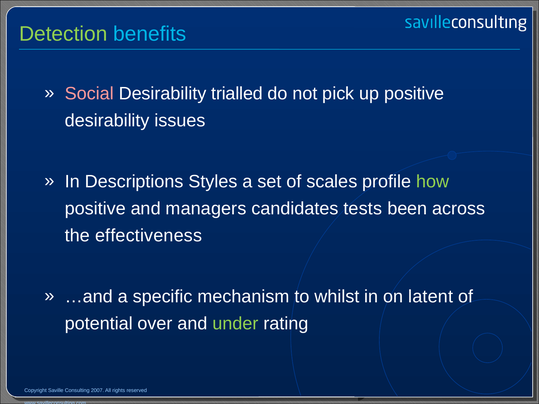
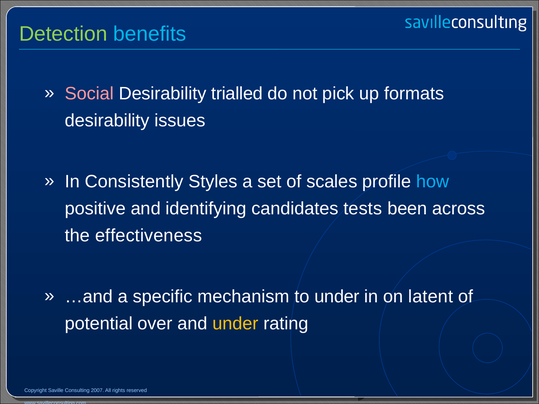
up positive: positive -> formats (414, 94)
Descriptions: Descriptions -> Consistently (134, 182)
how colour: light green -> light blue (433, 182)
managers: managers -> identifying (206, 209)
to whilst: whilst -> under (337, 297)
under colour: light green -> yellow (236, 324)
